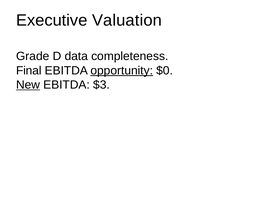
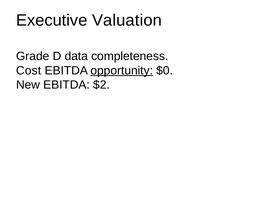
Final: Final -> Cost (29, 71)
New underline: present -> none (28, 85)
$3: $3 -> $2 (101, 85)
